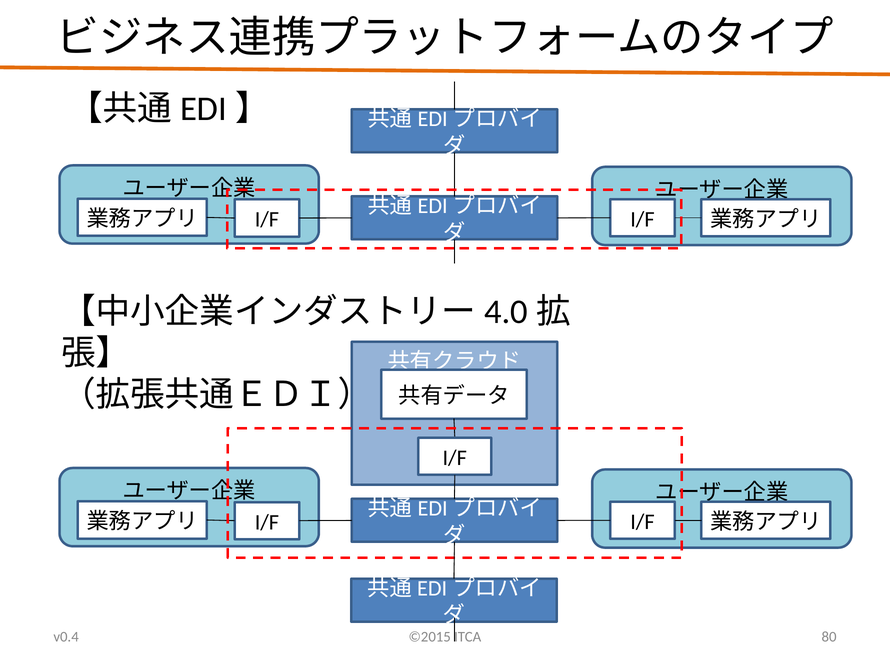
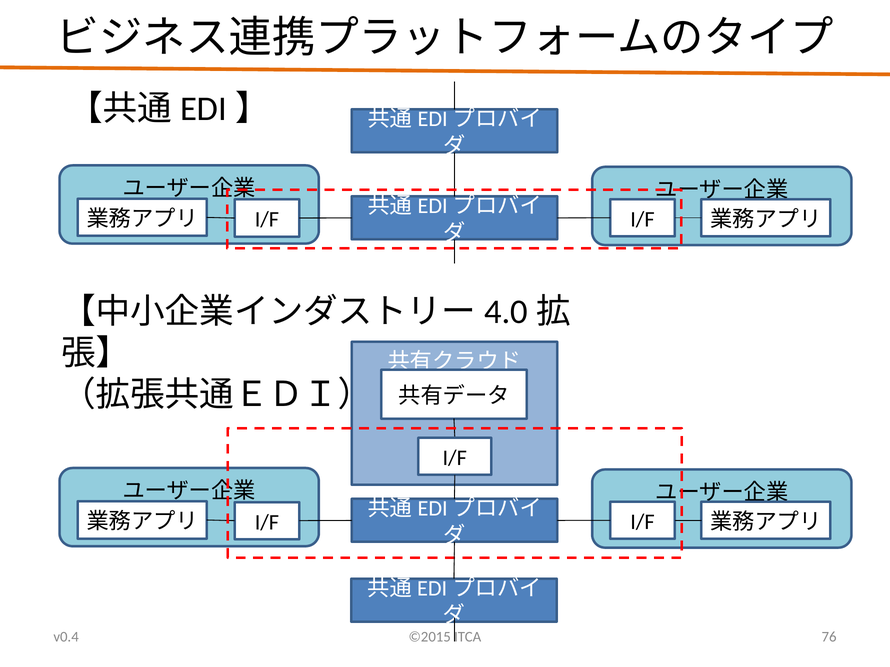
80: 80 -> 76 (829, 637)
